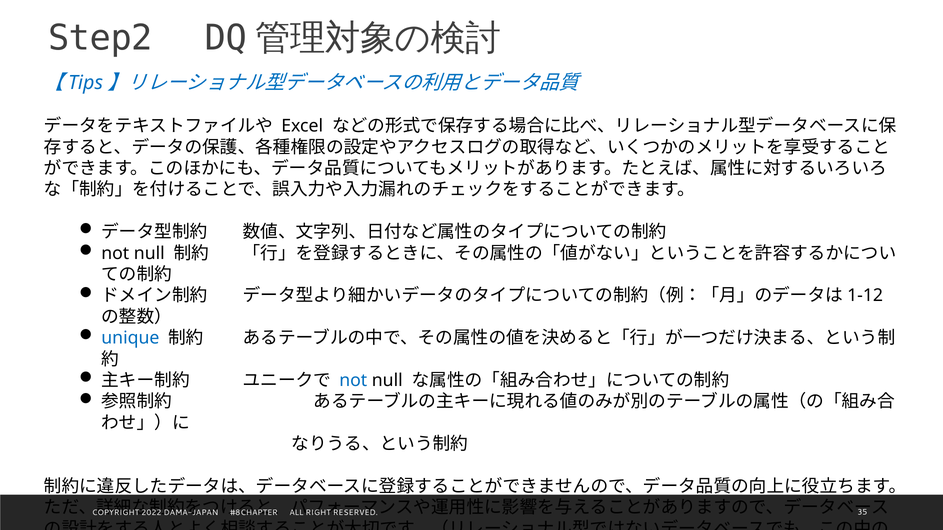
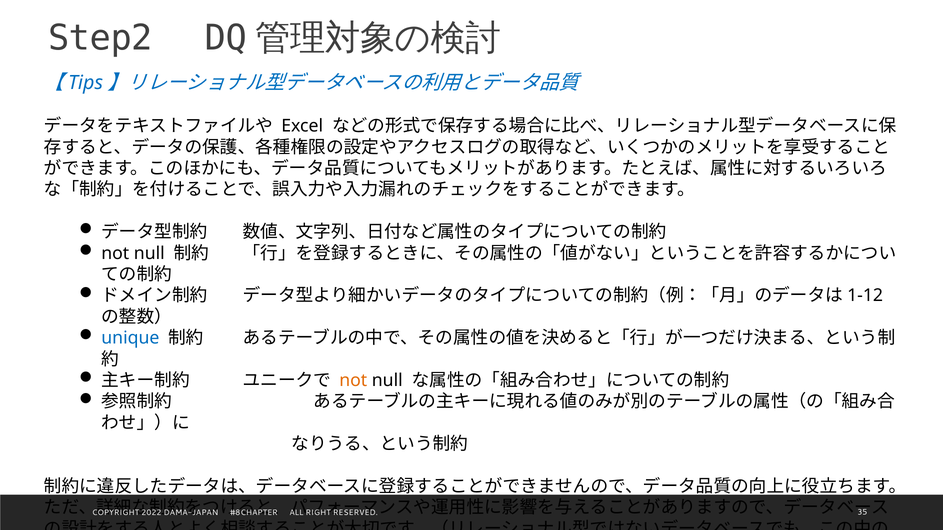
not colour: blue -> orange (353, 381)
